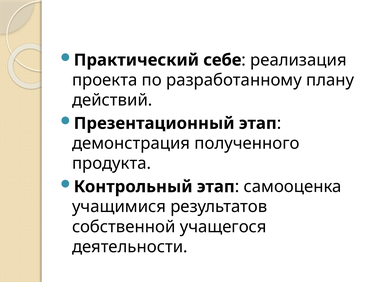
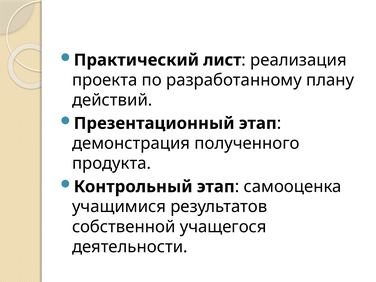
себе: себе -> лист (222, 60)
